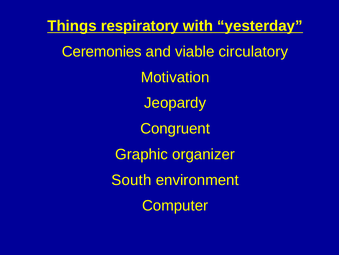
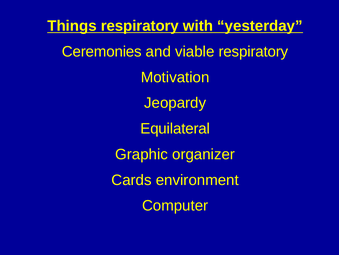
viable circulatory: circulatory -> respiratory (253, 51)
Congruent: Congruent -> Equilateral (175, 128)
South: South -> Cards (132, 180)
